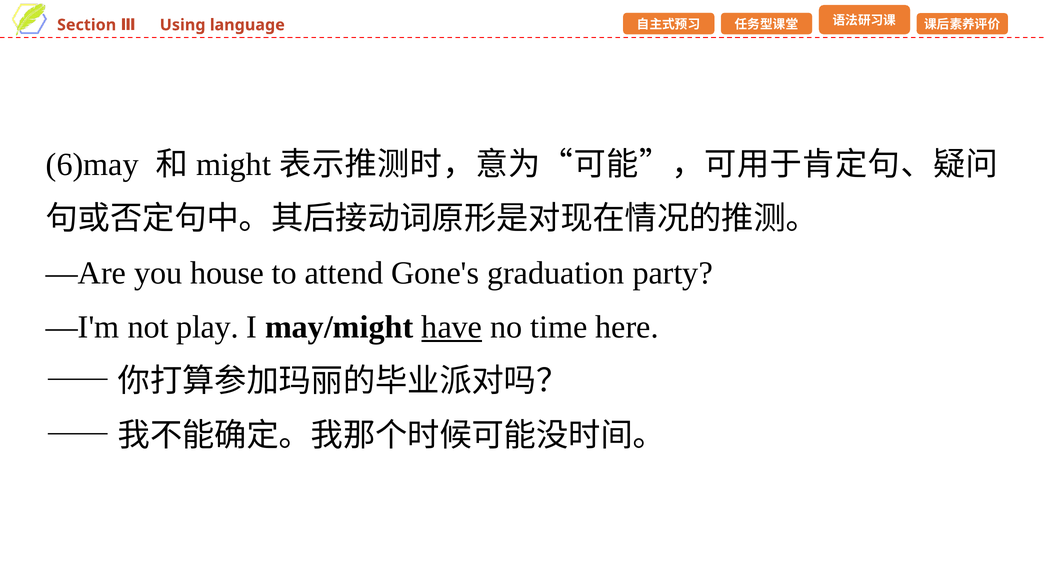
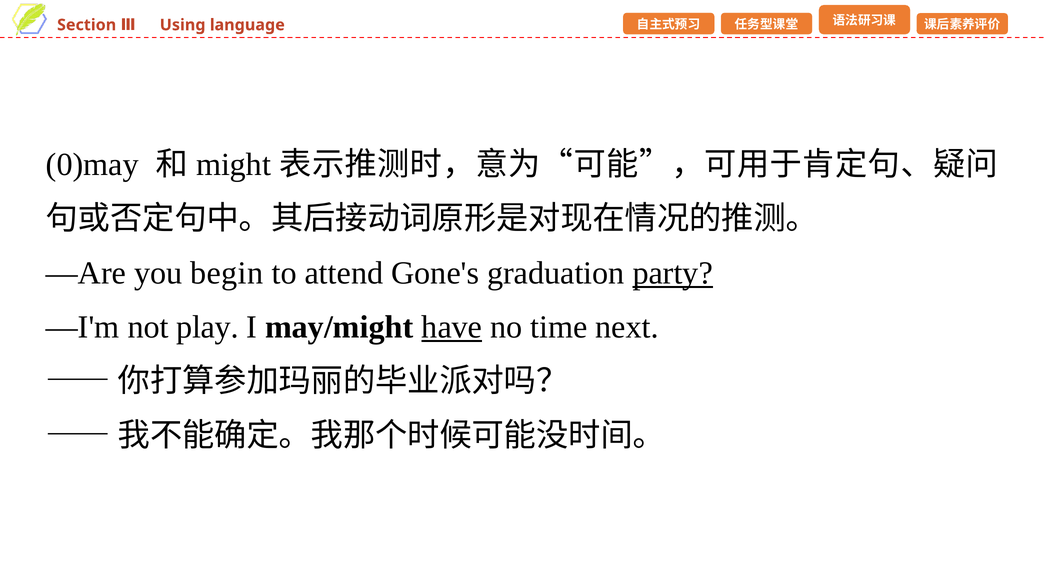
6)may: 6)may -> 0)may (92, 165)
house: house -> begin (227, 273)
party underline: none -> present (673, 273)
here: here -> next (627, 327)
